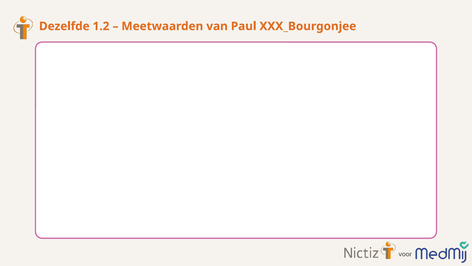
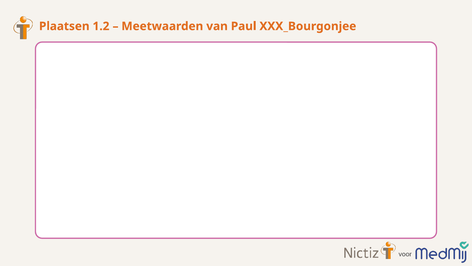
Dezelfde: Dezelfde -> Plaatsen (64, 26)
